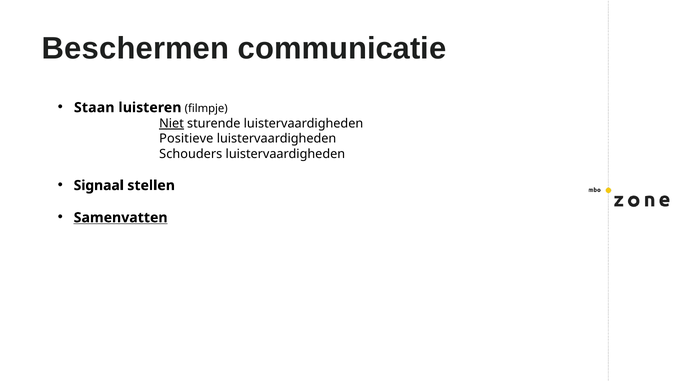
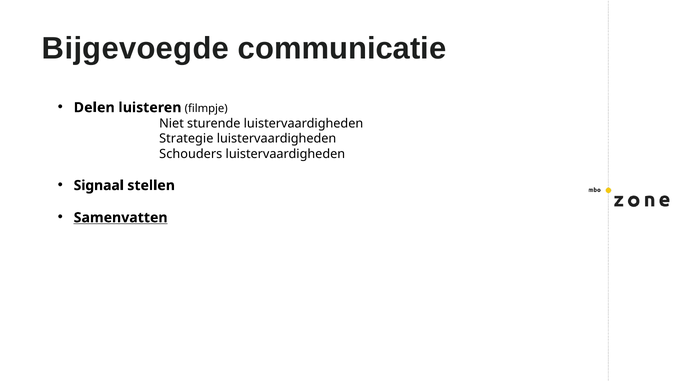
Beschermen: Beschermen -> Bijgevoegde (136, 49)
Staan: Staan -> Delen (94, 107)
Niet underline: present -> none (172, 123)
Positieve: Positieve -> Strategie (186, 139)
